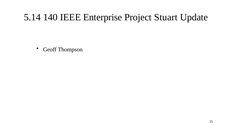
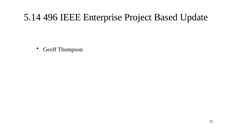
140: 140 -> 496 (50, 17)
Stuart: Stuart -> Based (166, 17)
